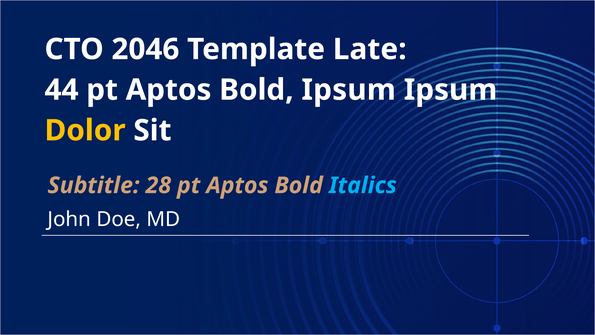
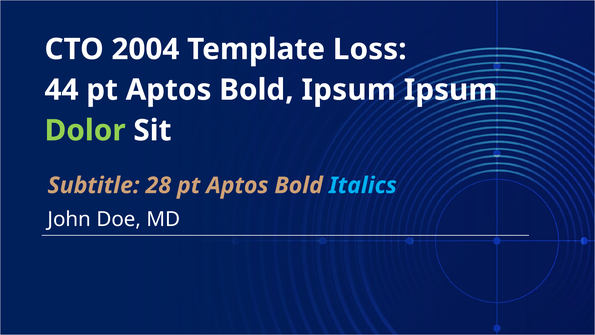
2046: 2046 -> 2004 (145, 49)
Late: Late -> Loss (370, 49)
Dolor colour: yellow -> light green (85, 130)
